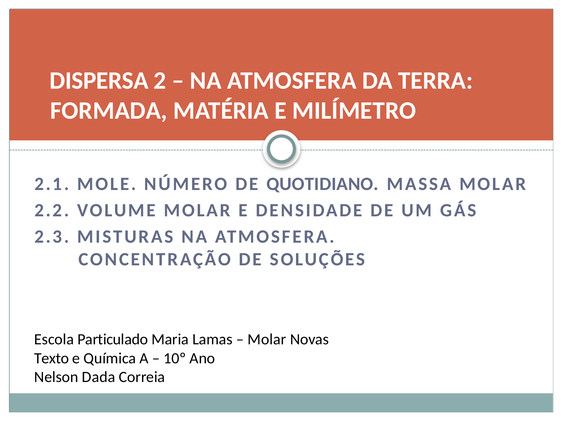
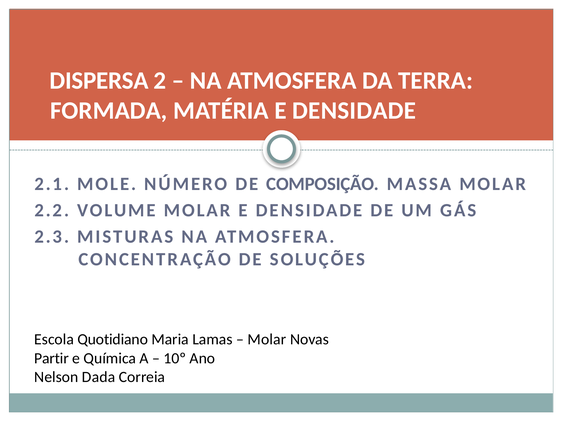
MATÉRIA E MILÍMETRO: MILÍMETRO -> DENSIDADE (354, 111)
QUOTIDIANO: QUOTIDIANO -> COMPOSIÇÃO (323, 184)
Particulado: Particulado -> Quotidiano (113, 340)
Texto: Texto -> Partir (52, 358)
